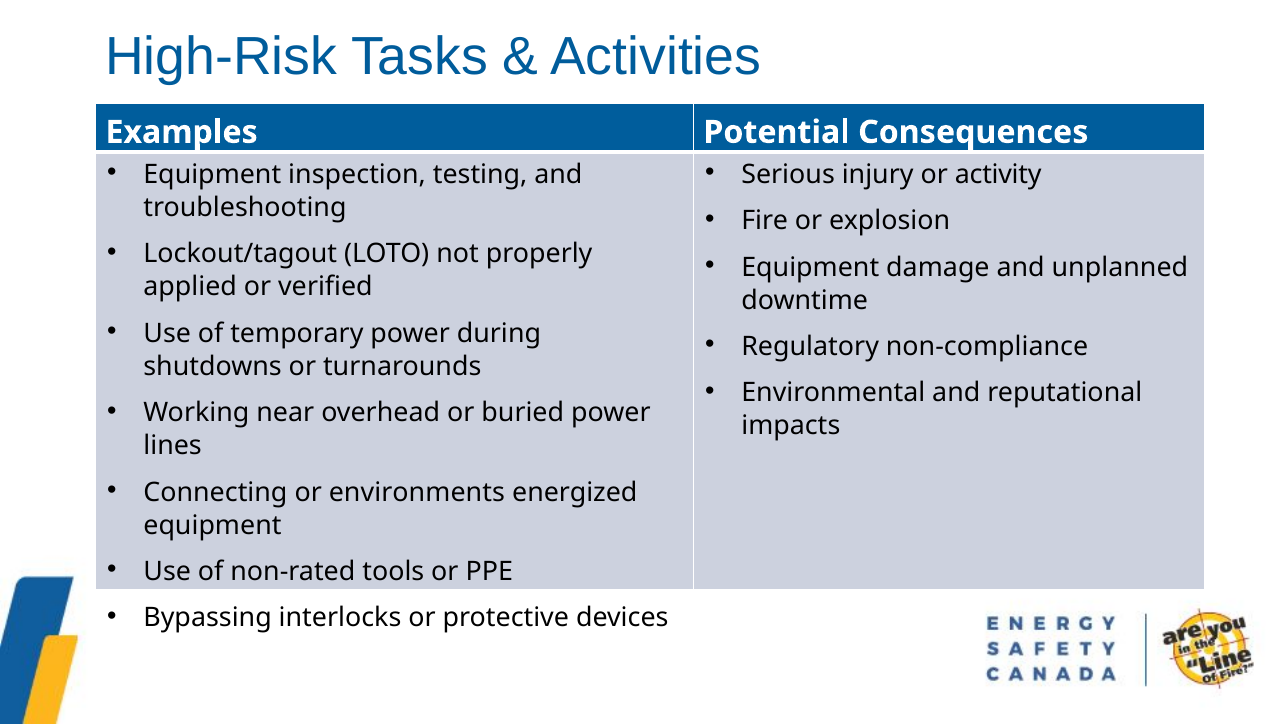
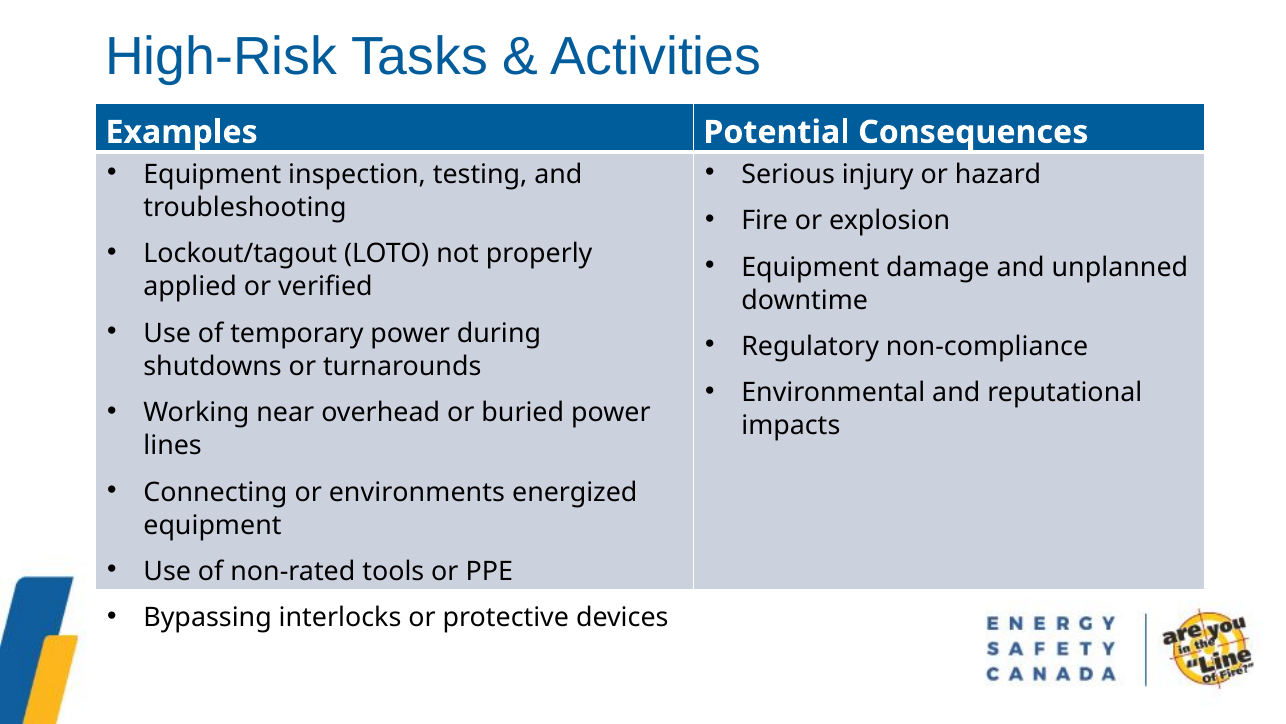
activity: activity -> hazard (998, 174)
